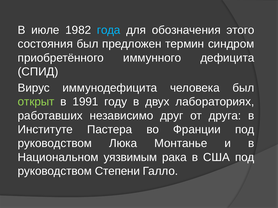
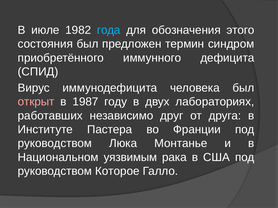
открыт colour: light green -> pink (36, 102)
1991: 1991 -> 1987 (85, 102)
Степени: Степени -> Которое (117, 172)
